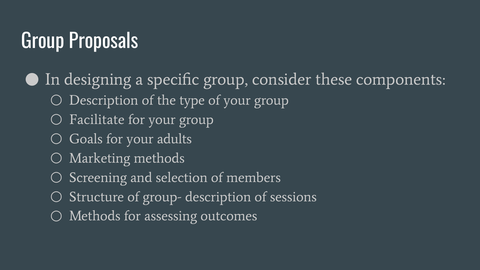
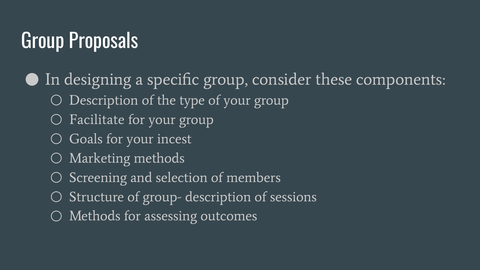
adults: adults -> incest (174, 139)
